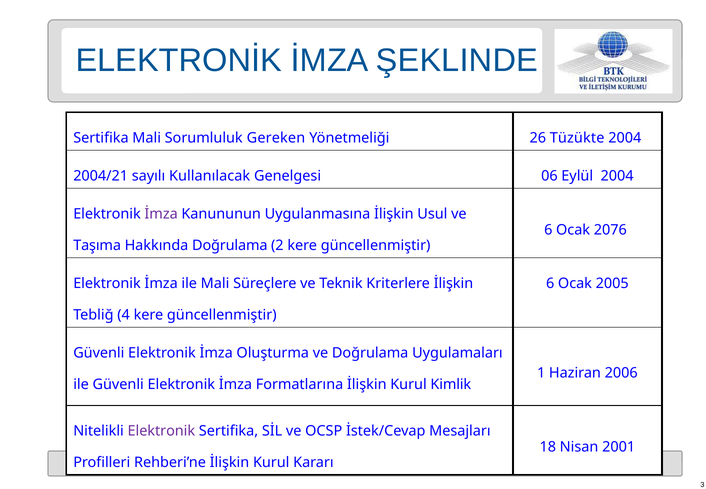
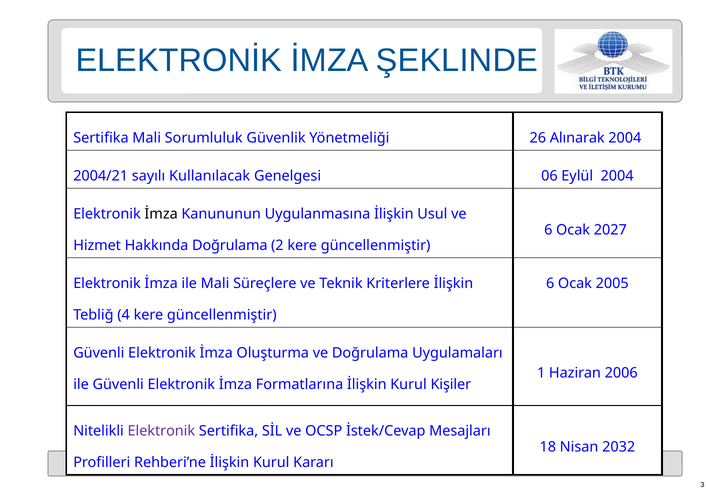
Gereken: Gereken -> Güvenlik (276, 138)
Tüzükte: Tüzükte -> Alınarak (577, 138)
İmza colour: purple -> black (161, 214)
2076: 2076 -> 2027 (610, 230)
Taşıma: Taşıma -> Hizmet (97, 245)
Kimlik: Kimlik -> Kişiler (451, 384)
2001: 2001 -> 2032 (619, 447)
